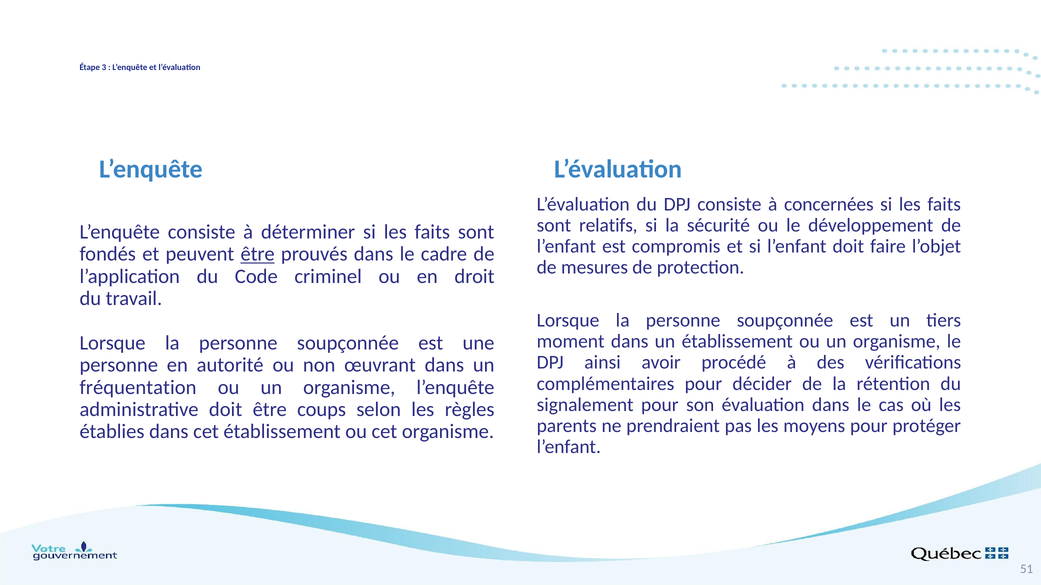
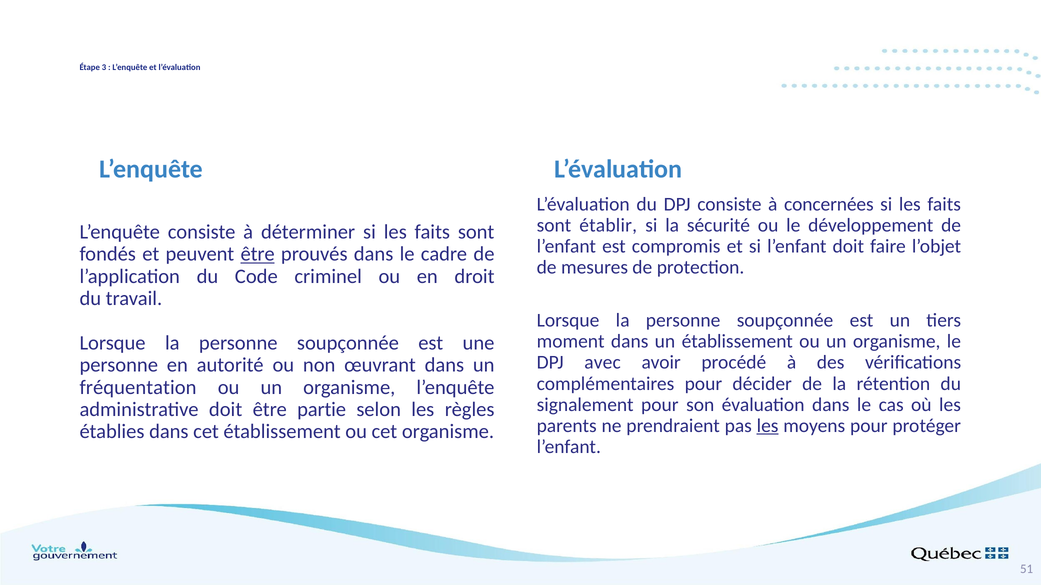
relatifs: relatifs -> établir (608, 226)
ainsi: ainsi -> avec (603, 363)
coups: coups -> partie (322, 410)
les underline: none -> present (768, 426)
